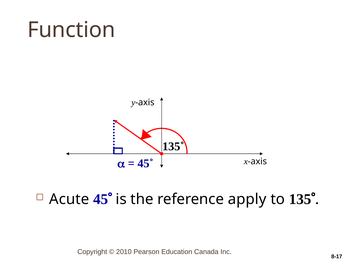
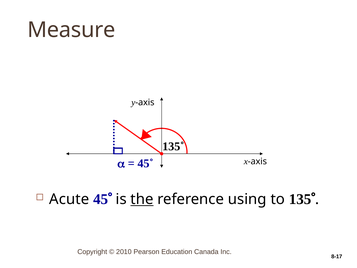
Function: Function -> Measure (71, 30)
the underline: none -> present (142, 199)
apply: apply -> using (247, 199)
